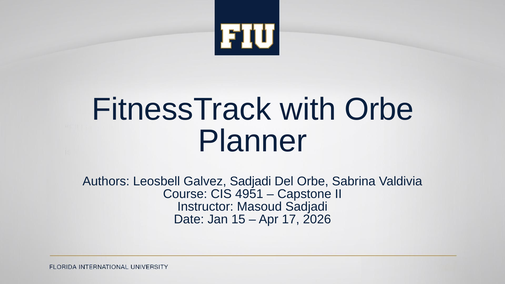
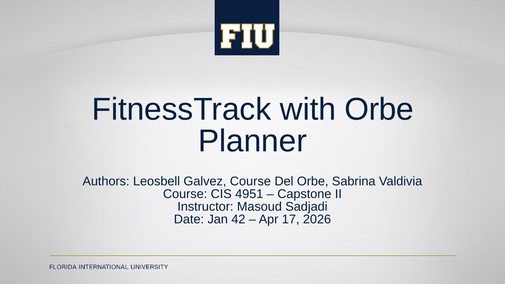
Galvez Sadjadi: Sadjadi -> Course (250, 181)
15: 15 -> 42 (238, 219)
